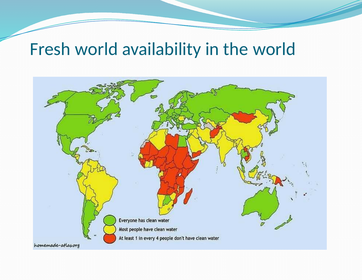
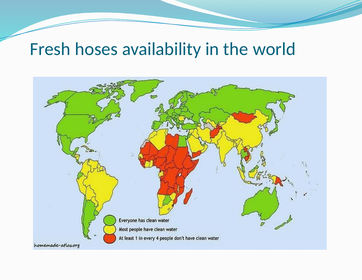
Fresh world: world -> hoses (96, 49)
